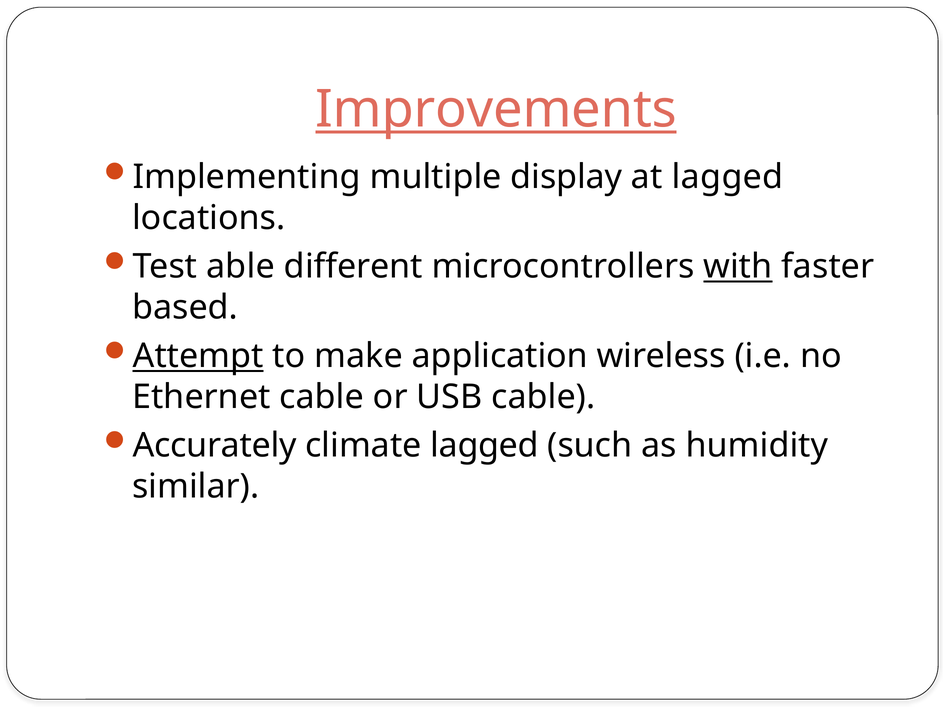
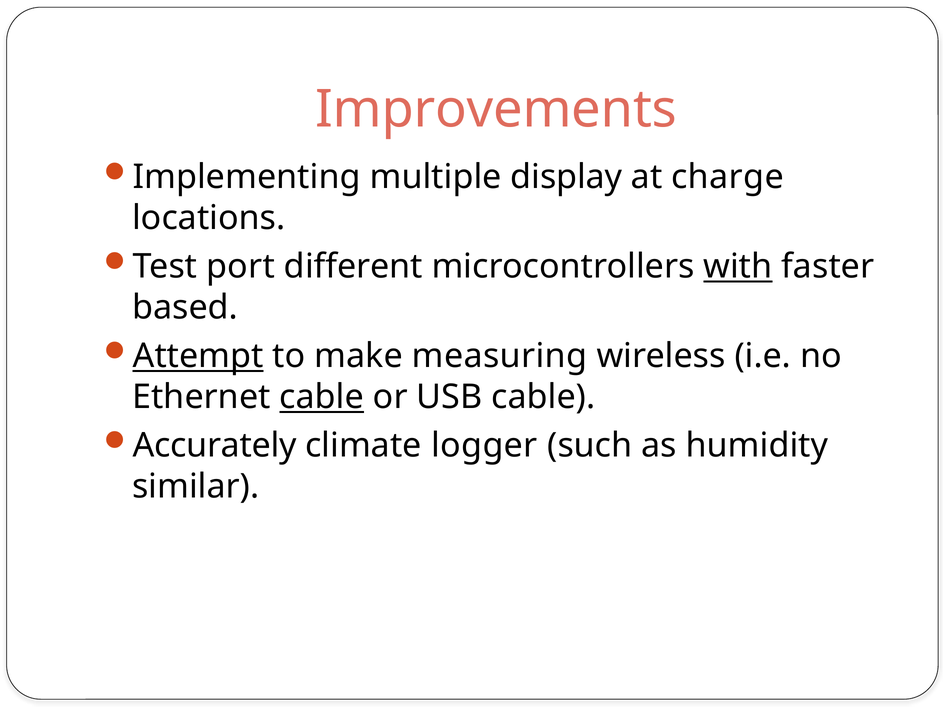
Improvements underline: present -> none (496, 109)
at lagged: lagged -> charge (728, 177)
able: able -> port (240, 267)
application: application -> measuring (500, 356)
cable underline: none -> present (322, 397)
climate lagged: lagged -> logger (484, 446)
